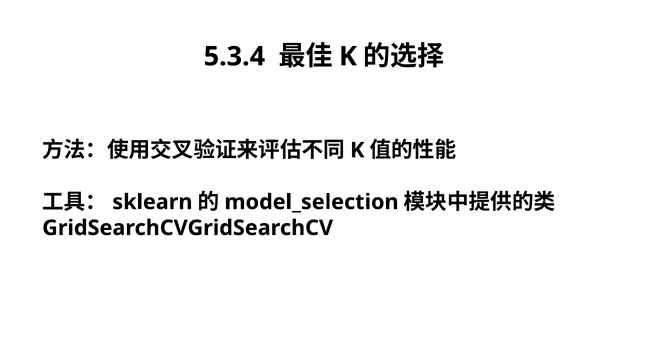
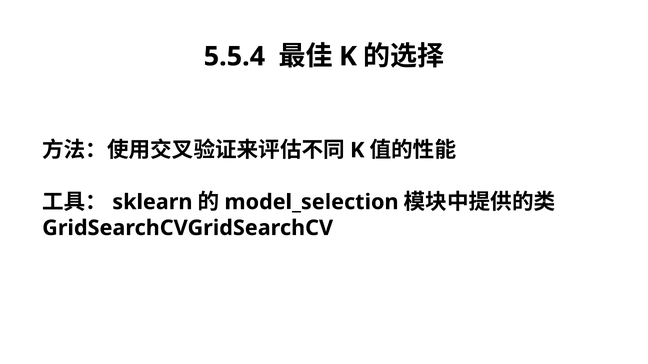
5.3.4: 5.3.4 -> 5.5.4 (234, 57)
